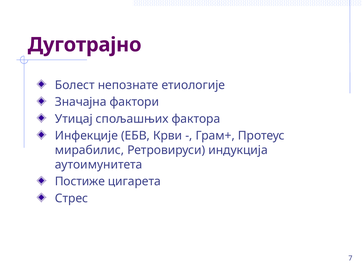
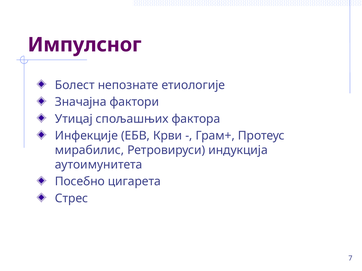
Дуготрајно: Дуготрајно -> Импулсног (85, 45)
Постиже: Постиже -> Посебно (80, 182)
